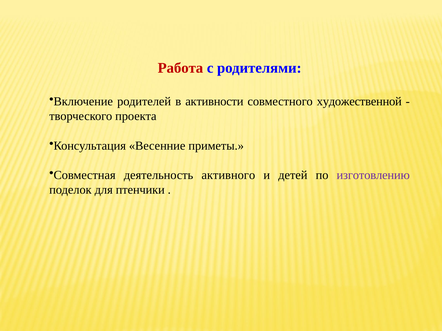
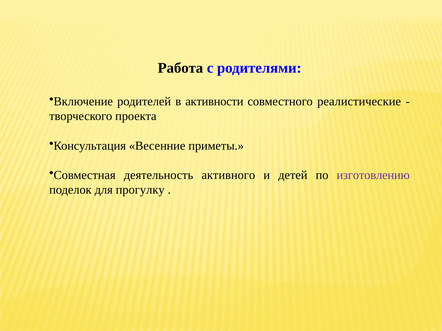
Работа colour: red -> black (180, 68)
художественной: художественной -> реалистические (359, 102)
птенчики: птенчики -> прогулку (140, 190)
